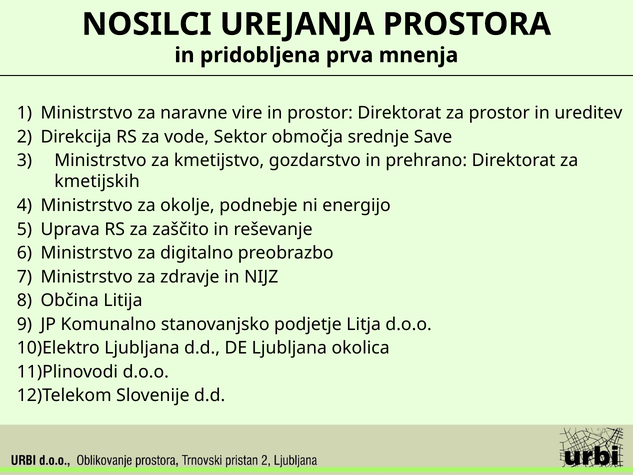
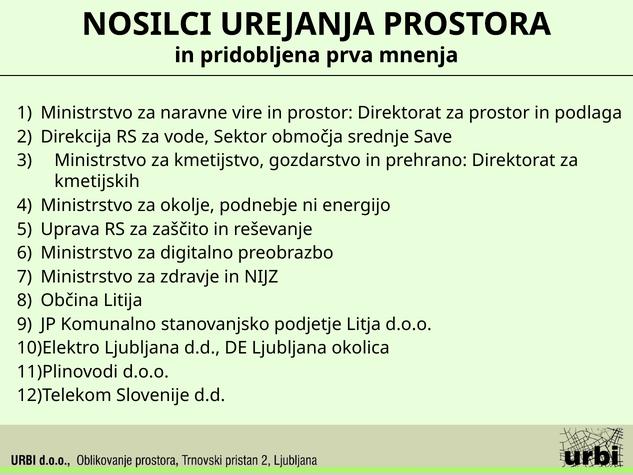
ureditev: ureditev -> podlaga (588, 113)
